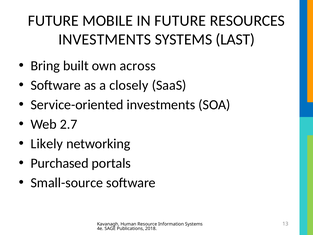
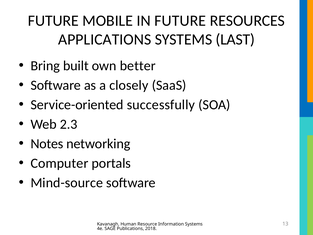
INVESTMENTS: INVESTMENTS -> APPLICATIONS (105, 39)
across: across -> better (138, 66)
Service-oriented investments: investments -> successfully (161, 105)
2.7: 2.7 -> 2.3 (69, 124)
Likely: Likely -> Notes (47, 144)
Purchased: Purchased -> Computer (59, 163)
Small-source: Small-source -> Mind-source (67, 183)
